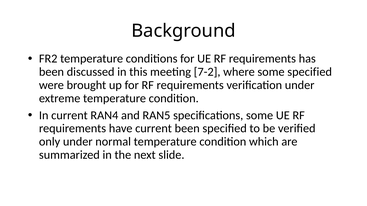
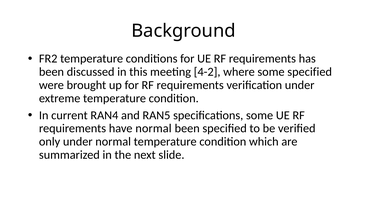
7-2: 7-2 -> 4-2 (207, 72)
have current: current -> normal (153, 129)
